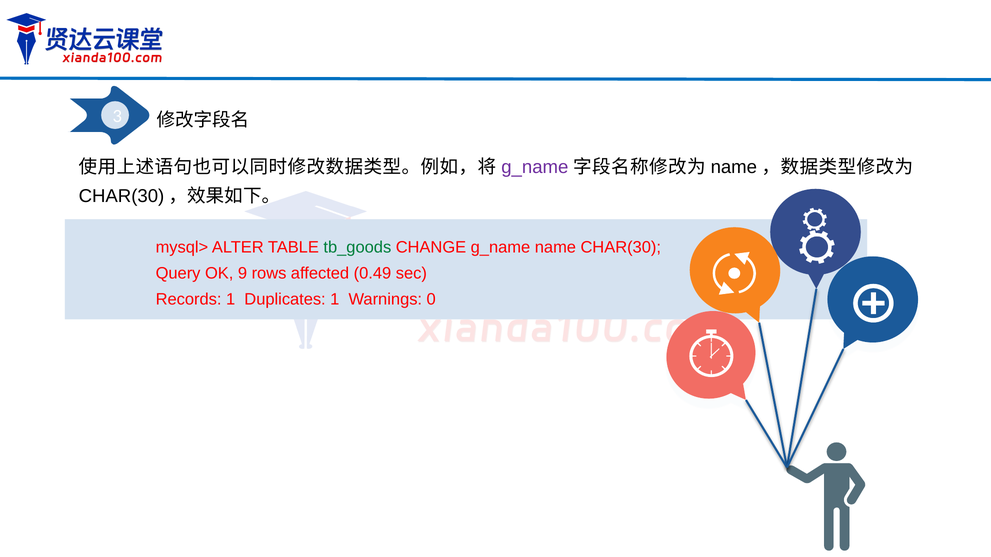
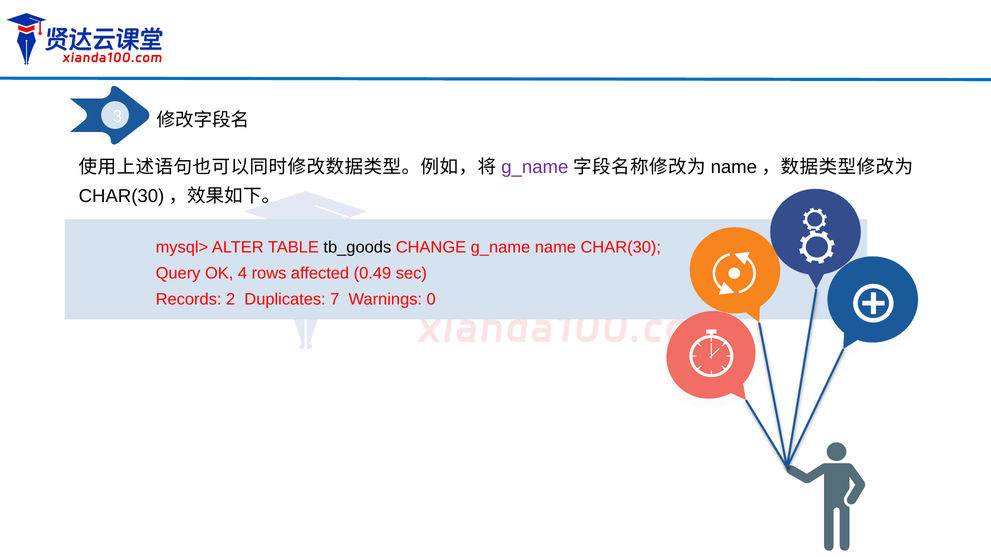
tb_goods colour: green -> black (357, 248)
9: 9 -> 4 (243, 274)
Records 1: 1 -> 2 (231, 299)
Duplicates 1: 1 -> 7 (335, 299)
